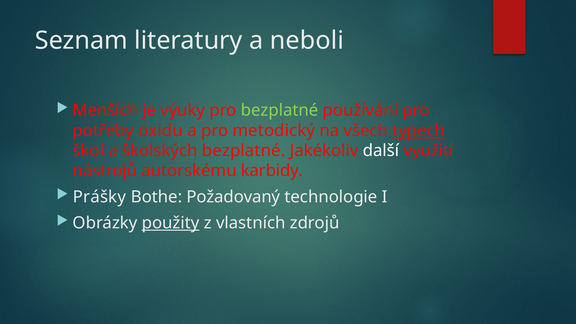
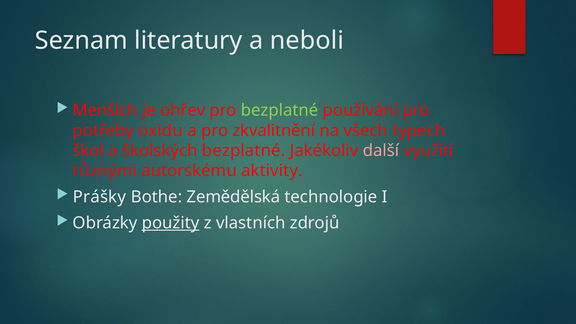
výuky: výuky -> ohřev (183, 110)
metodický: metodický -> zkvalitnění (274, 130)
typech underline: present -> none (419, 130)
další colour: white -> pink (381, 151)
nástrojů: nástrojů -> různými (105, 171)
karbidy: karbidy -> aktivity (272, 171)
Požadovaný: Požadovaný -> Zemědělská (233, 197)
